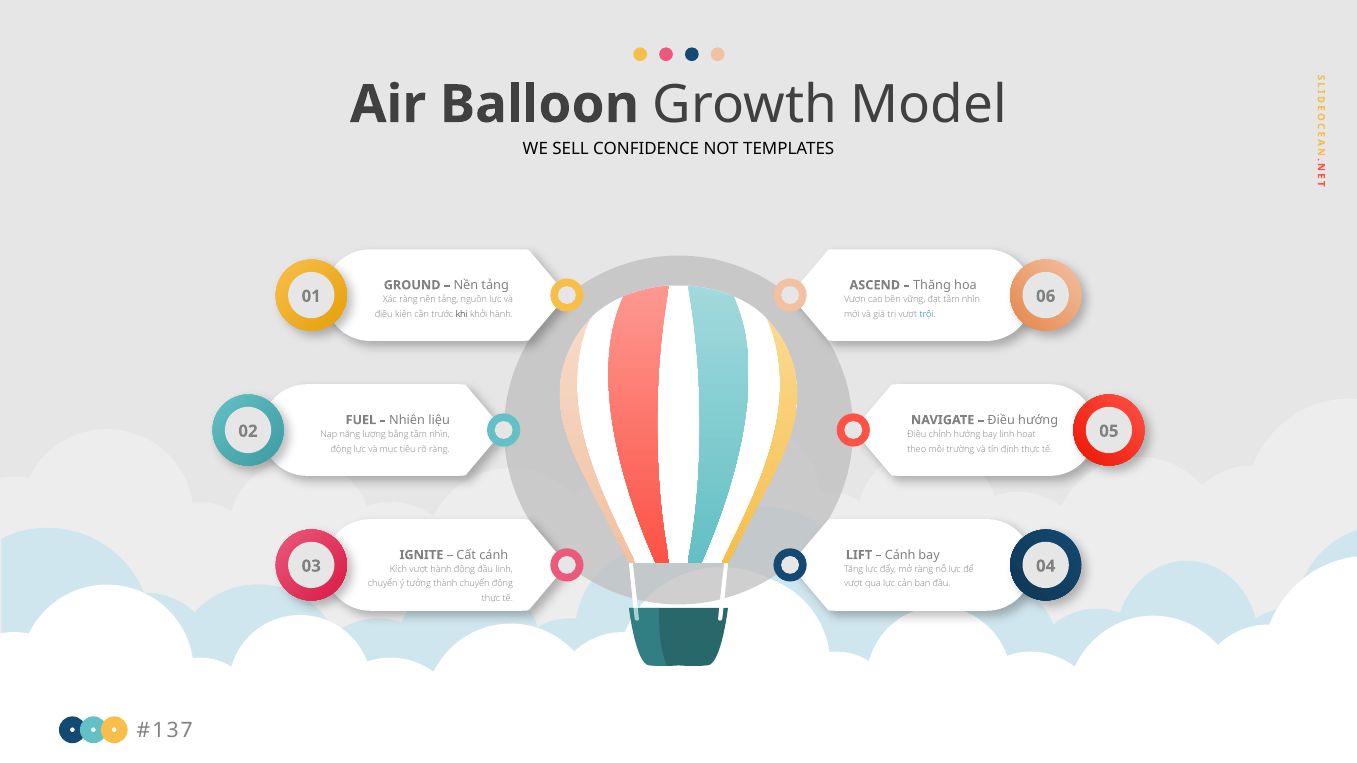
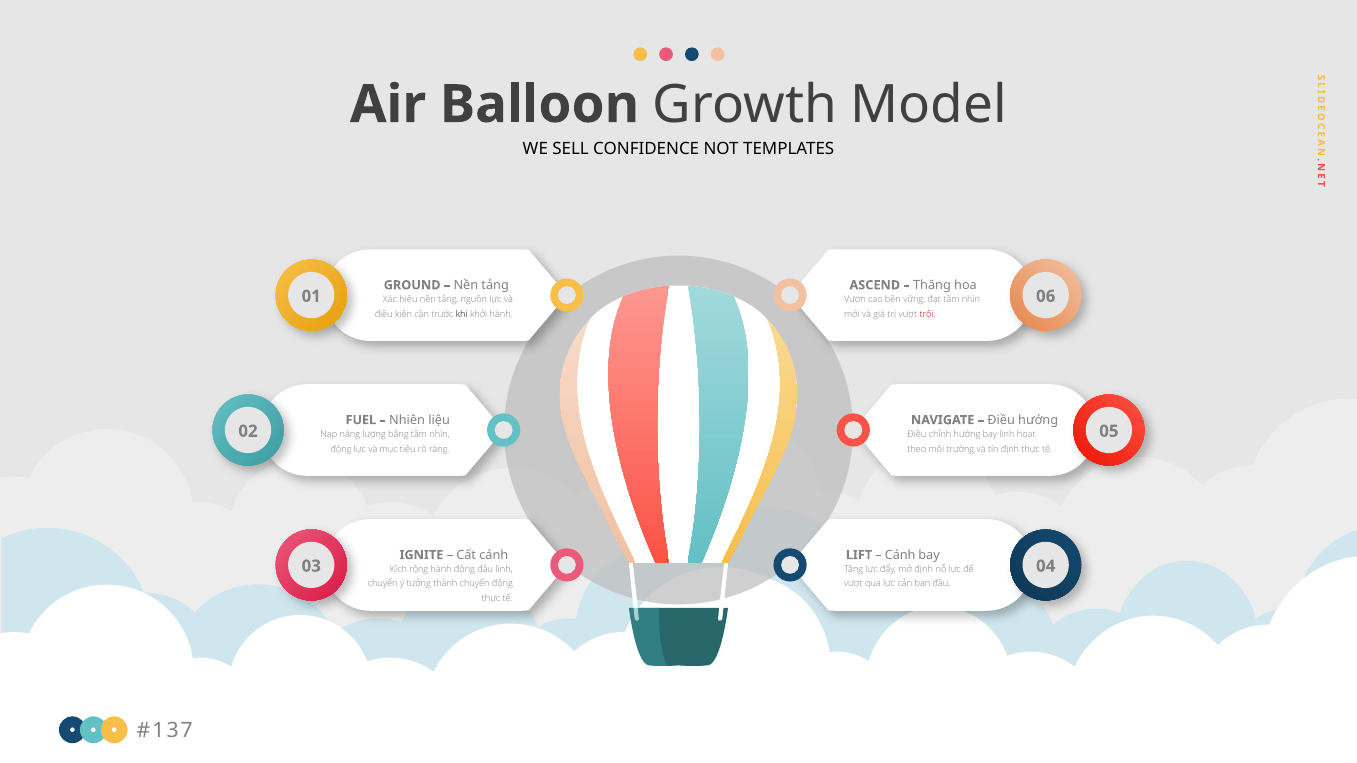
Xác ràng: ràng -> hiệu (408, 300)
trội colour: blue -> red (928, 314)
Kích vượt: vượt -> rộng (419, 570)
mở ràng: ràng -> định (924, 570)
